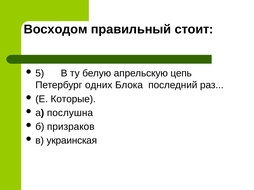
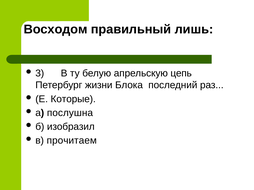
стоит: стоит -> лишь (194, 29)
5: 5 -> 3 (40, 74)
одних: одних -> жизни (99, 85)
призраков: призраков -> изобразил (71, 127)
украинская: украинская -> прочитаем (72, 141)
